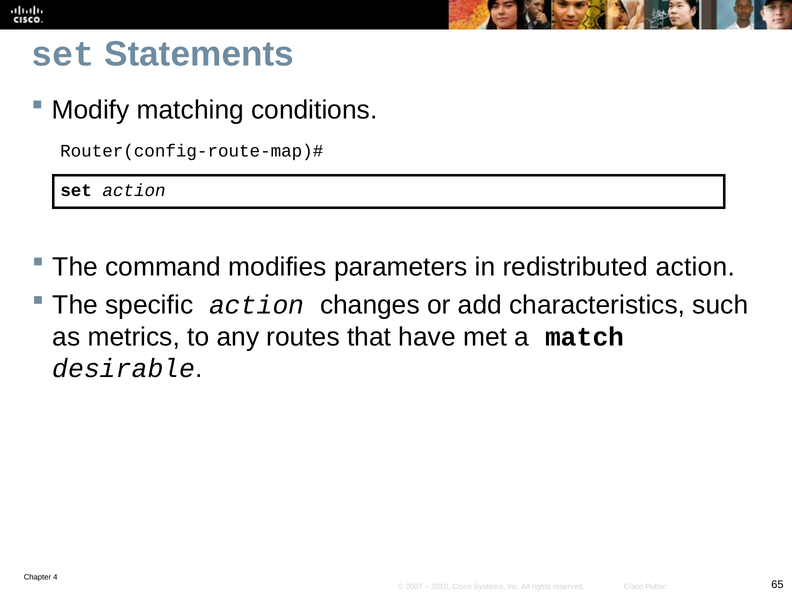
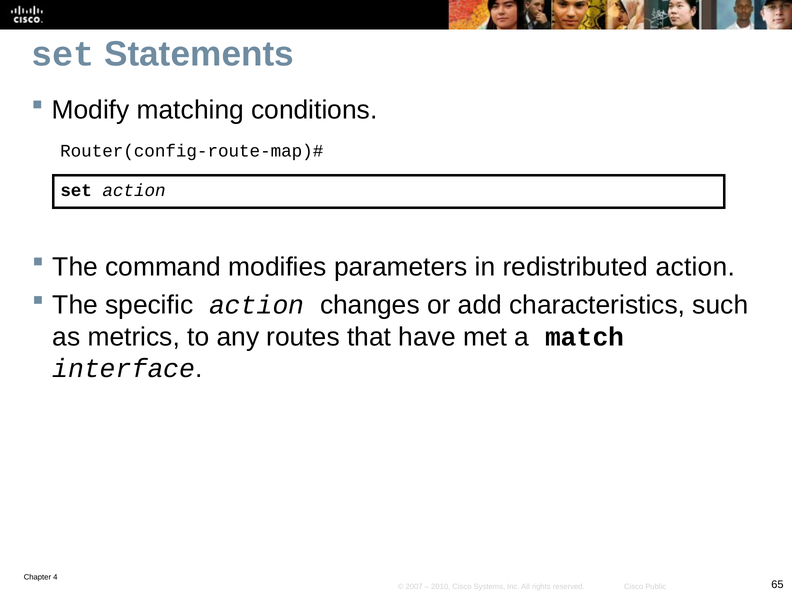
desirable: desirable -> interface (124, 369)
